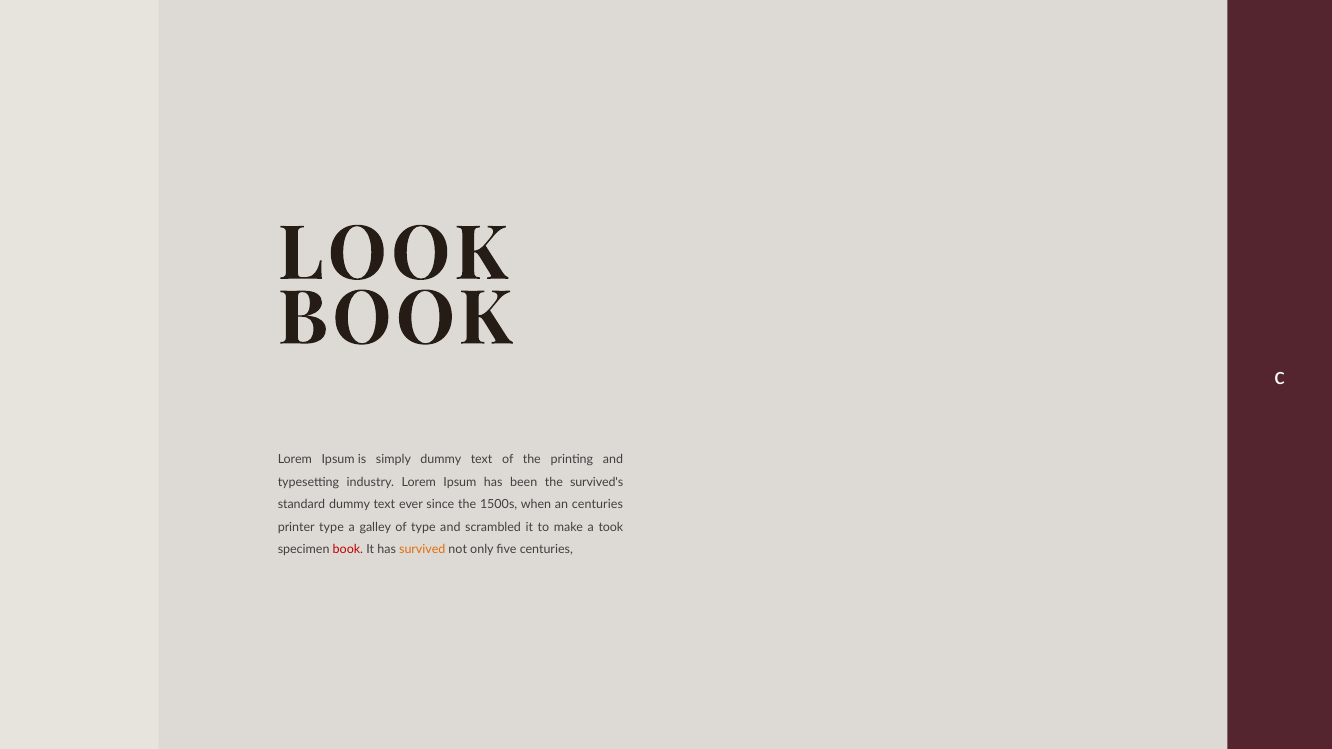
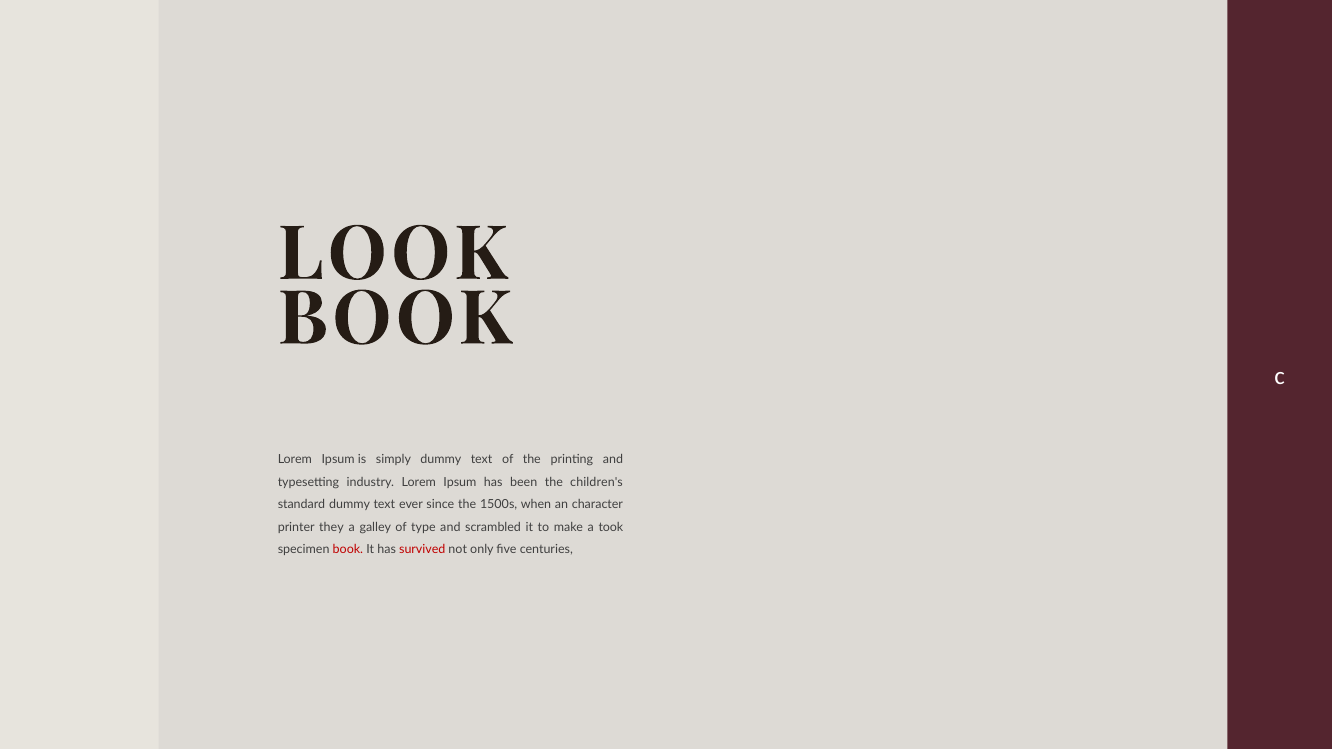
survived's: survived's -> children's (597, 482)
an centuries: centuries -> character (597, 505)
printer type: type -> they (331, 527)
survived colour: orange -> red (422, 550)
